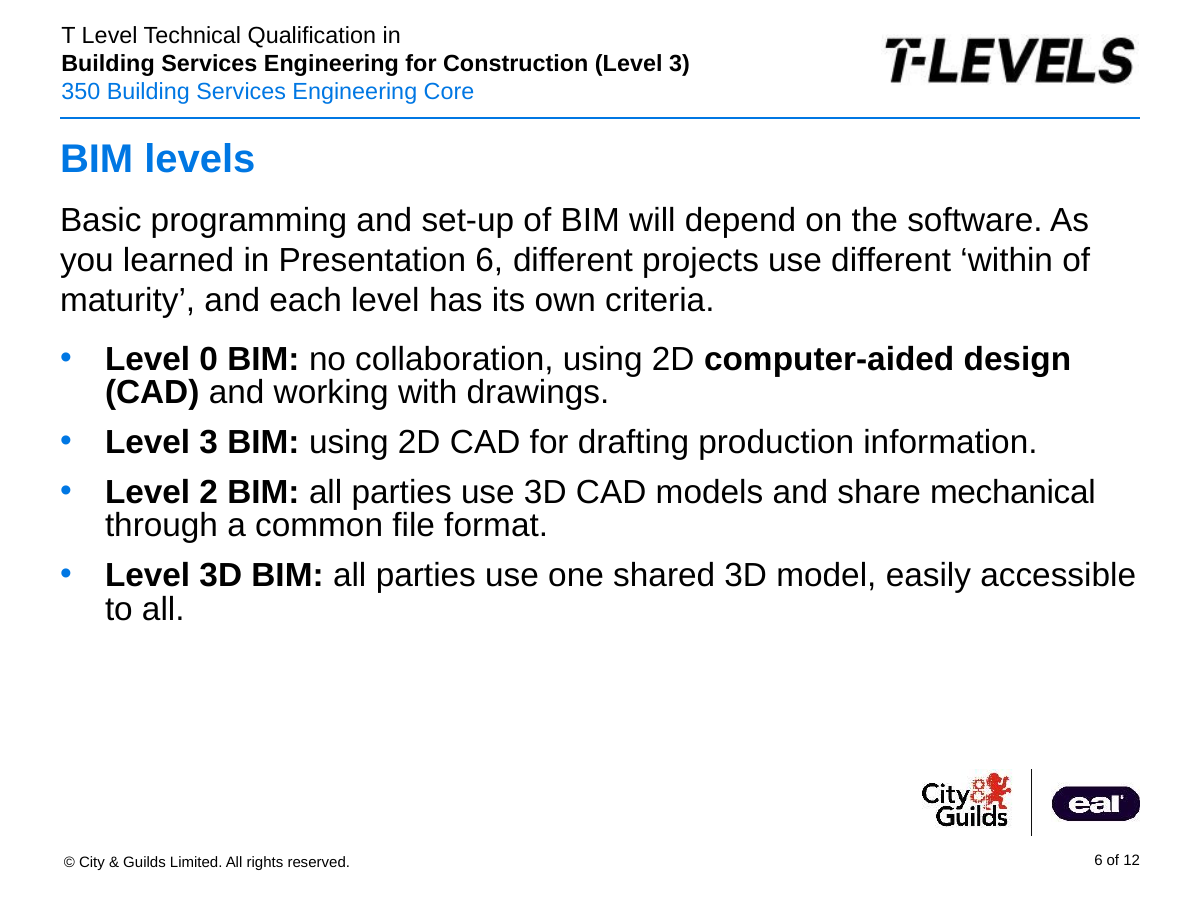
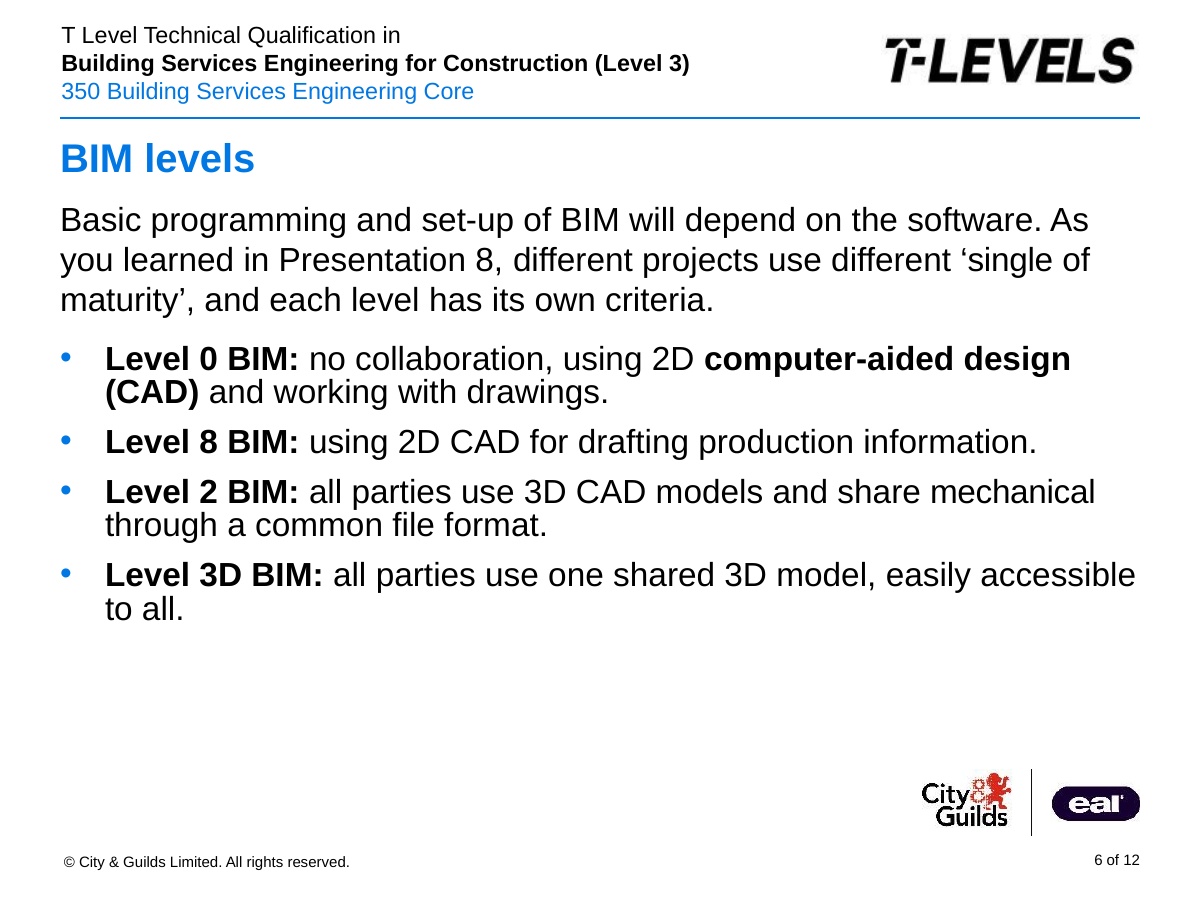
Presentation 6: 6 -> 8 (489, 261)
within: within -> single (1007, 261)
3: 3 -> 8 (209, 442)
